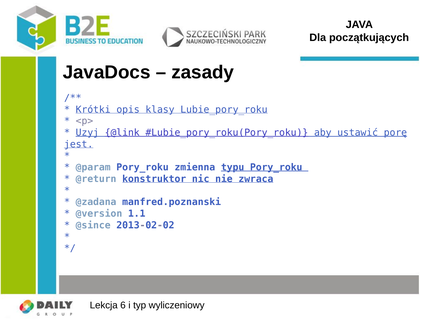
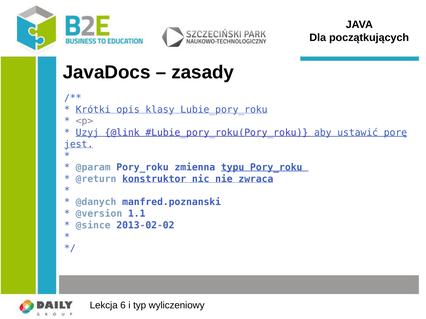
@zadana: @zadana -> @danych (96, 202)
